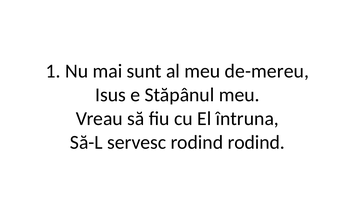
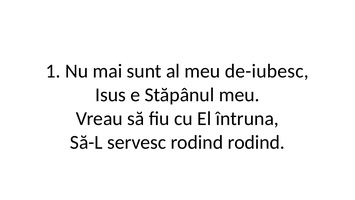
de-mereu: de-mereu -> de-iubesc (267, 71)
